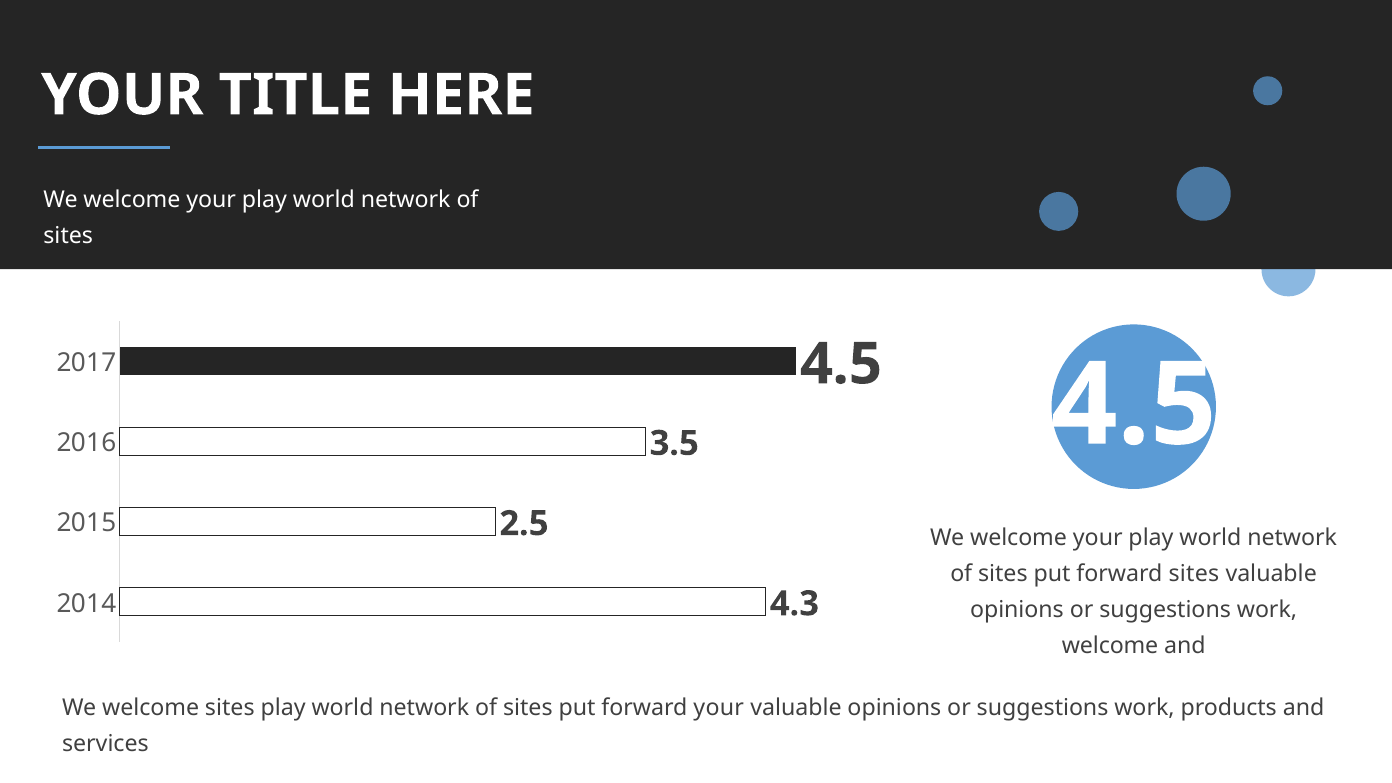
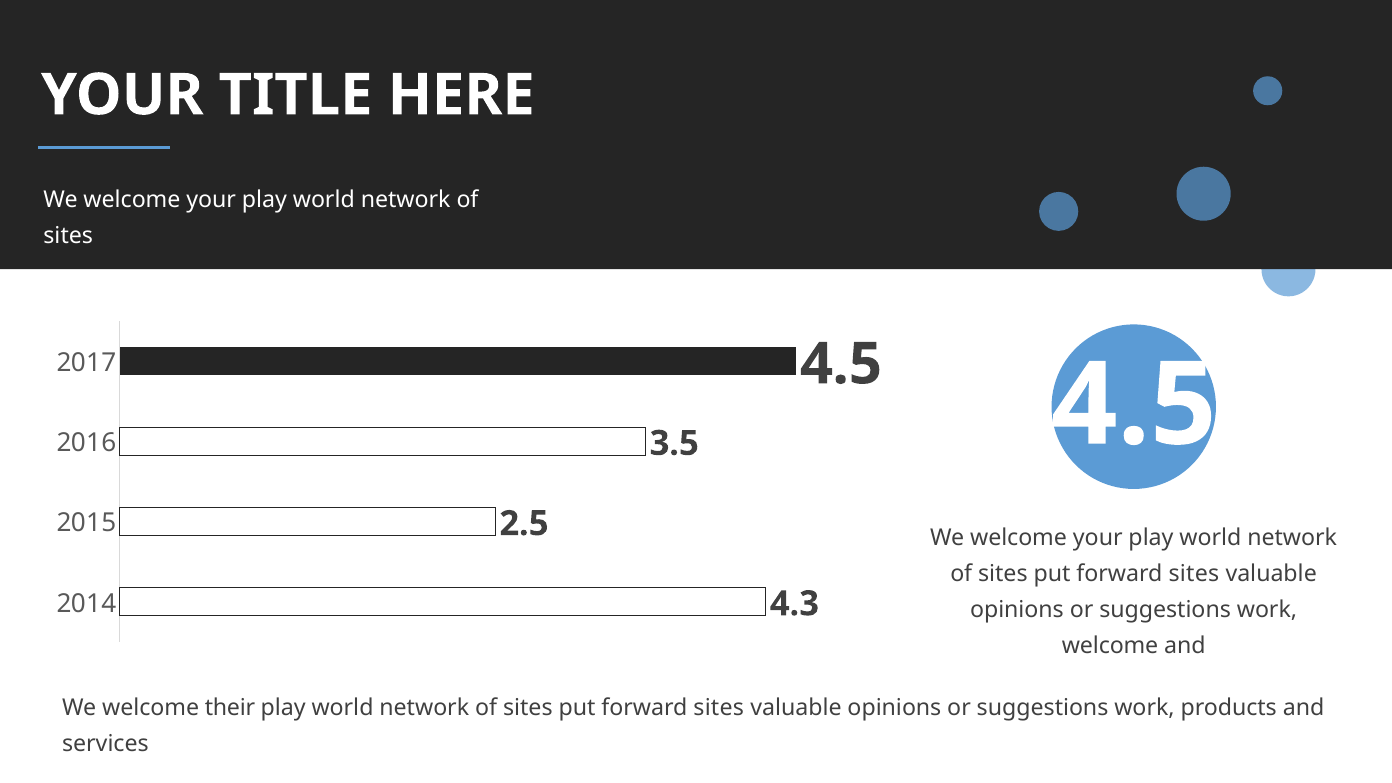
welcome sites: sites -> their (230, 708)
your: your -> sites (719, 708)
